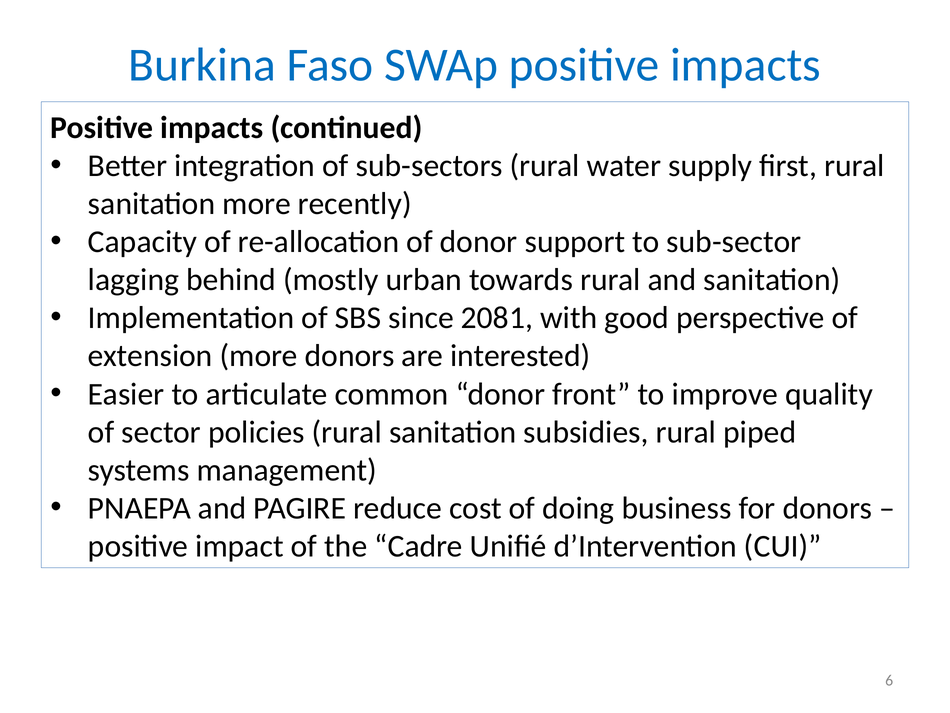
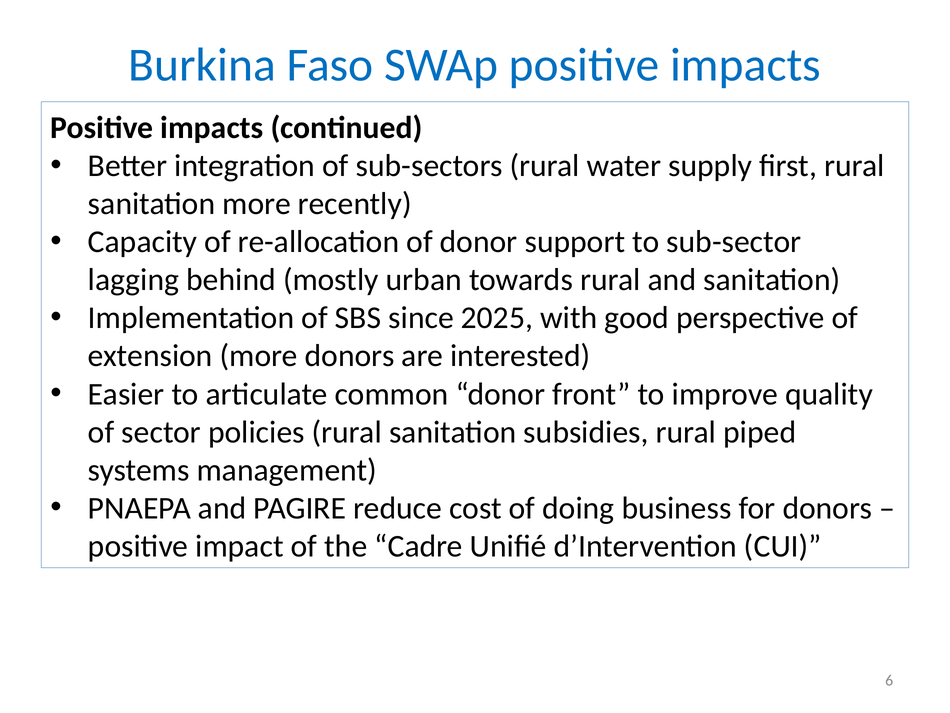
2081: 2081 -> 2025 (497, 318)
